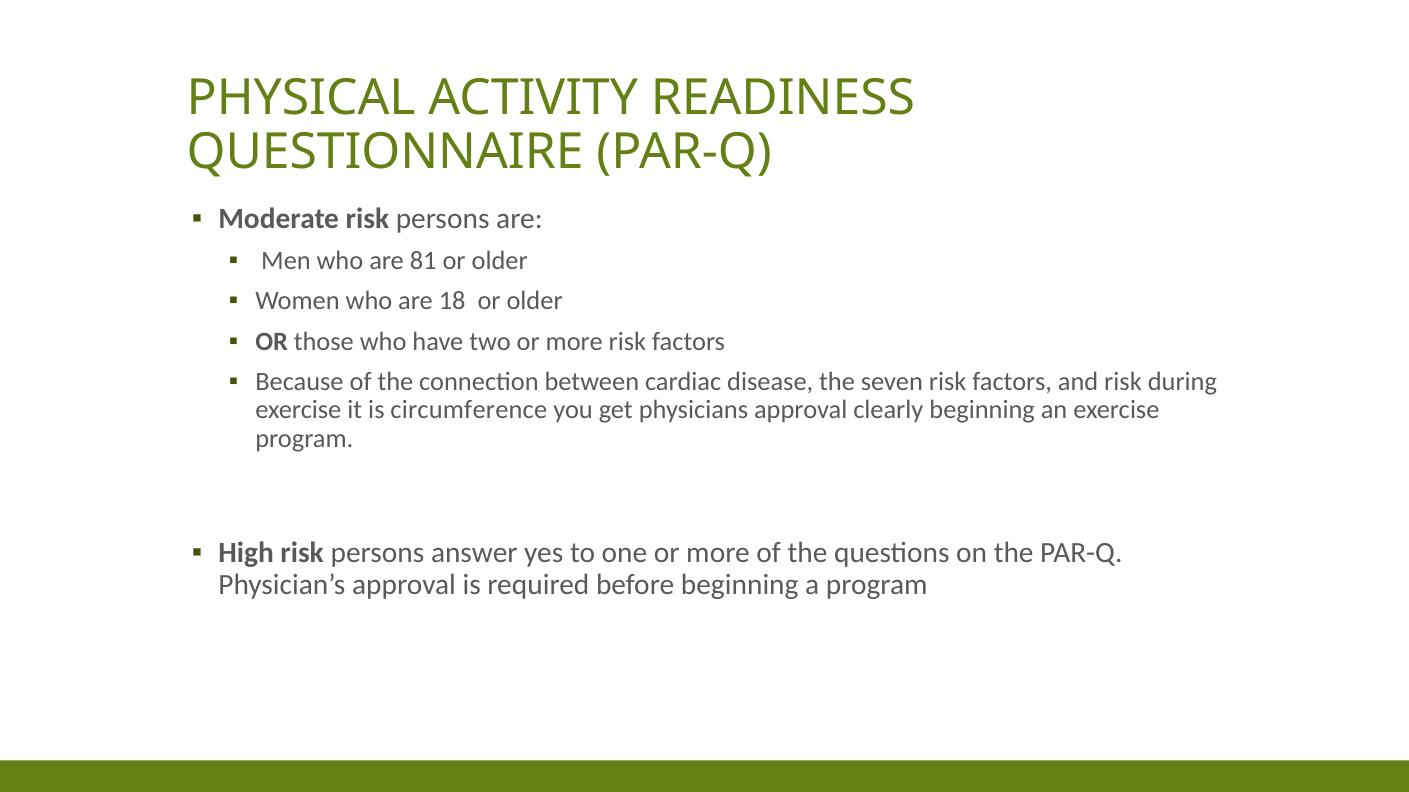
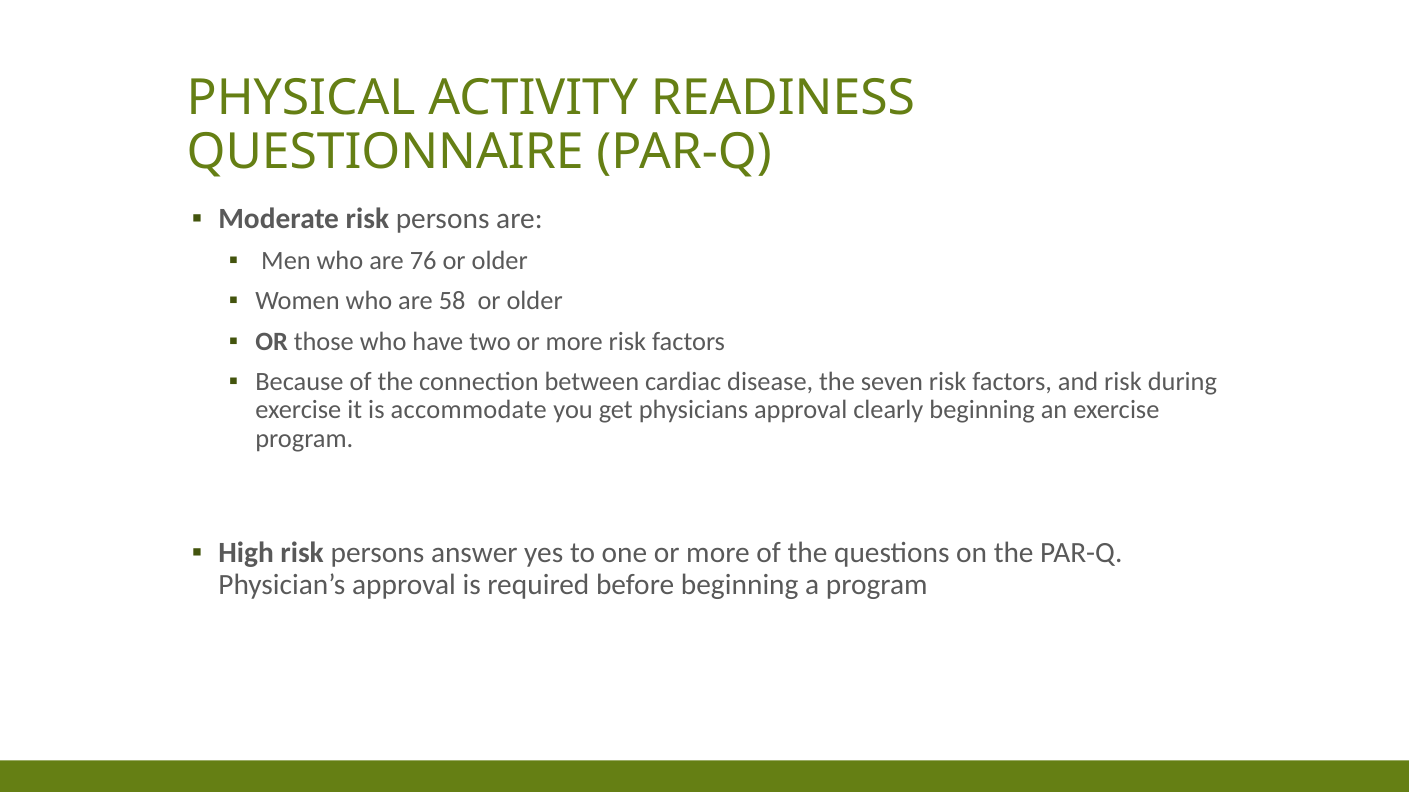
81: 81 -> 76 (423, 261)
18: 18 -> 58 (452, 301)
circumference: circumference -> accommodate (469, 410)
